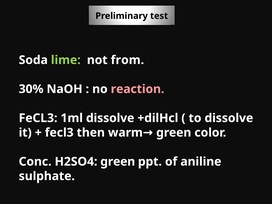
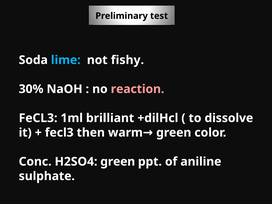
lime colour: light green -> light blue (66, 60)
from: from -> fishy (127, 60)
1ml dissolve: dissolve -> brilliant (110, 118)
